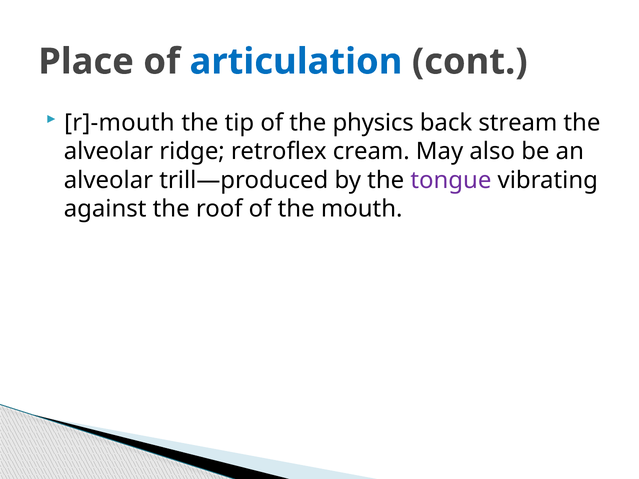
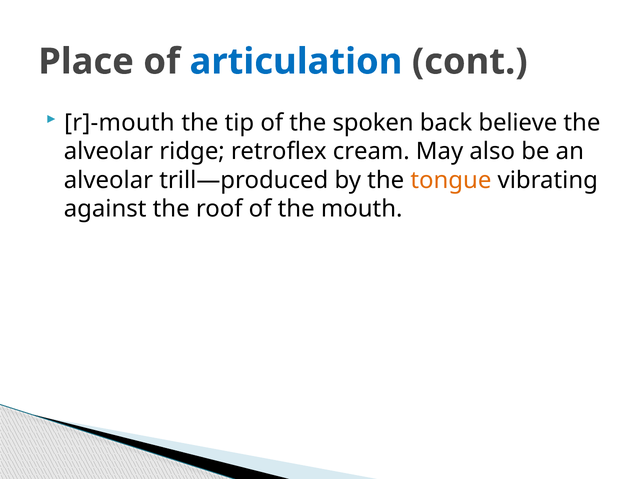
physics: physics -> spoken (373, 123)
stream: stream -> believe (518, 123)
tongue colour: purple -> orange (451, 180)
